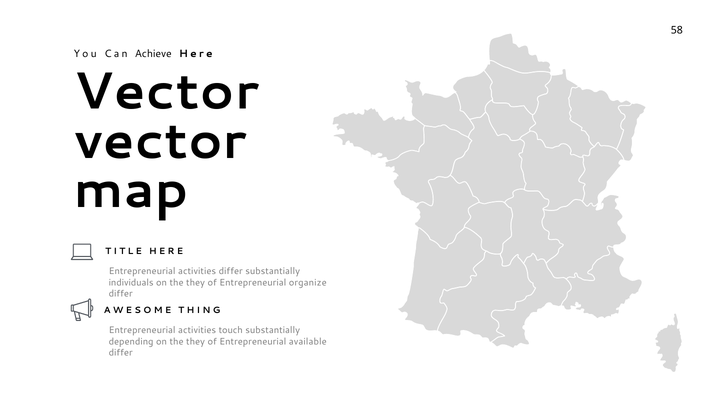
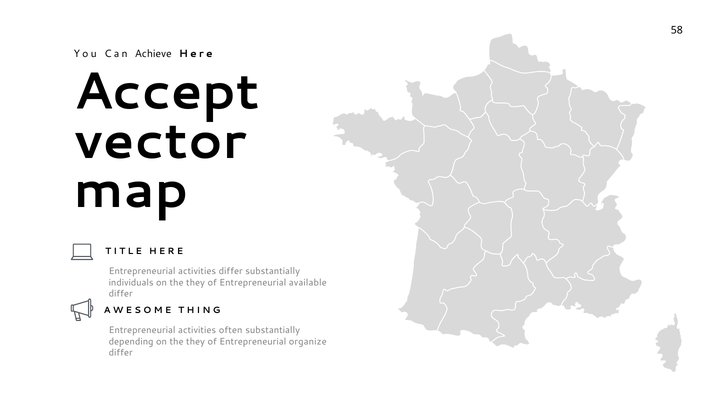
Vector: Vector -> Accept (167, 92)
organize: organize -> available (308, 282)
touch: touch -> often (231, 330)
available: available -> organize (308, 341)
